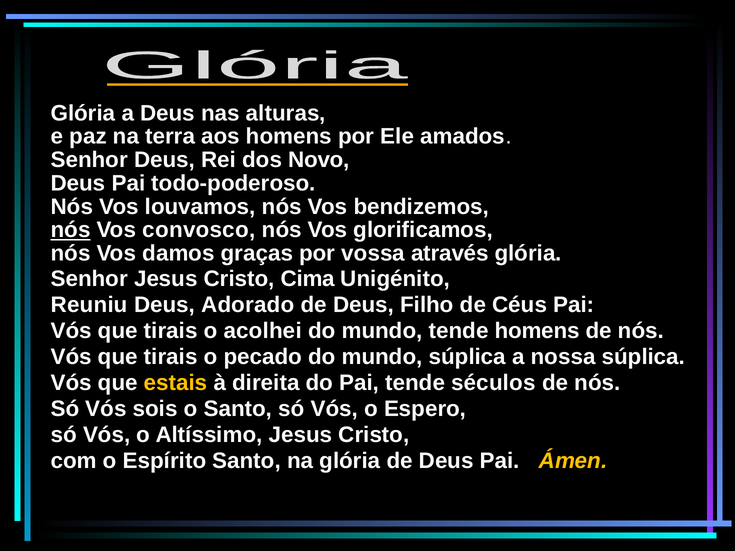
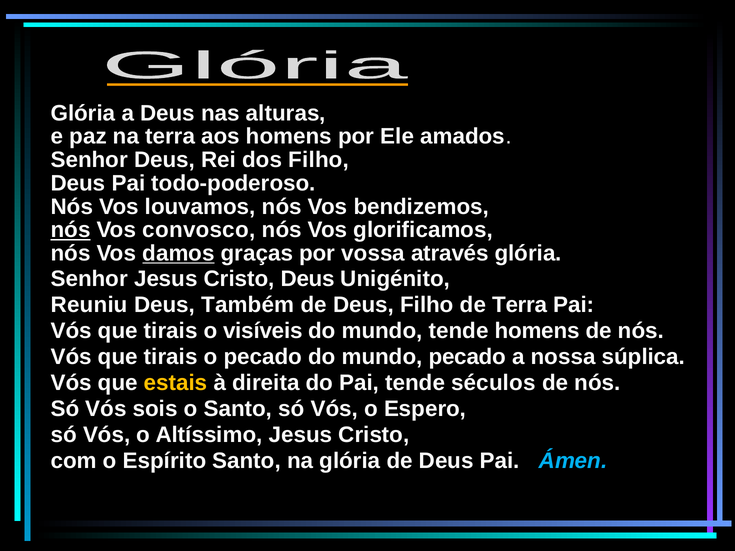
dos Novo: Novo -> Filho (319, 160)
damos underline: none -> present (178, 253)
Cristo Cima: Cima -> Deus (308, 279)
Adorado: Adorado -> Também (248, 305)
de Céus: Céus -> Terra (520, 305)
acolhei: acolhei -> visíveis (263, 331)
mundo súplica: súplica -> pecado (467, 357)
Ámen colour: yellow -> light blue (573, 461)
